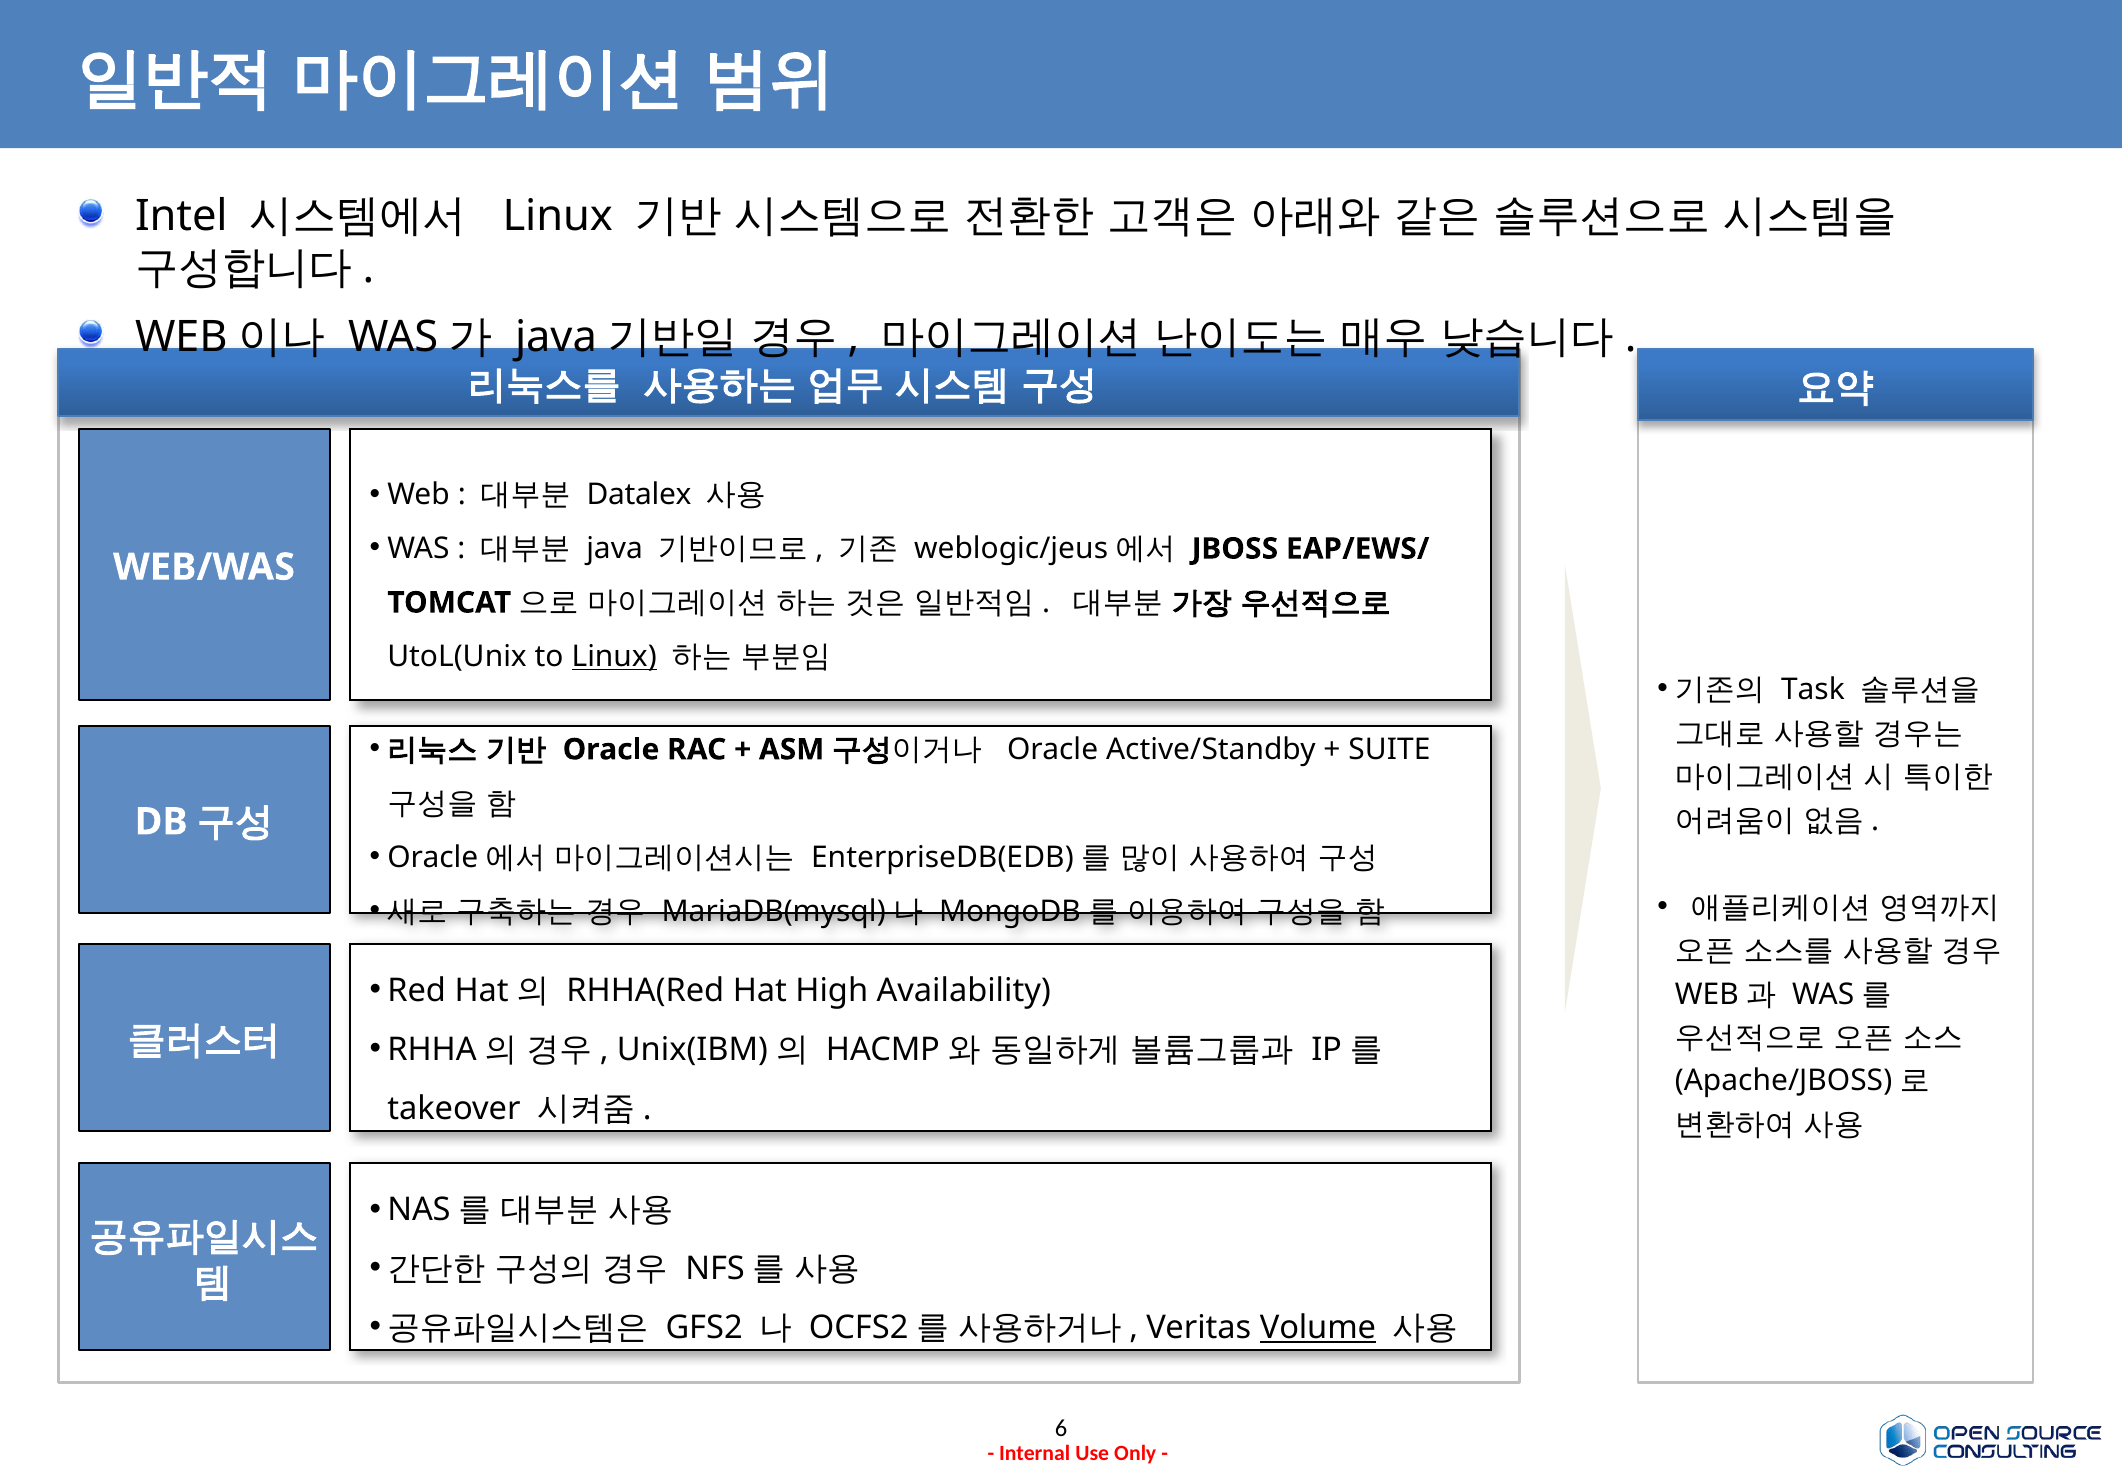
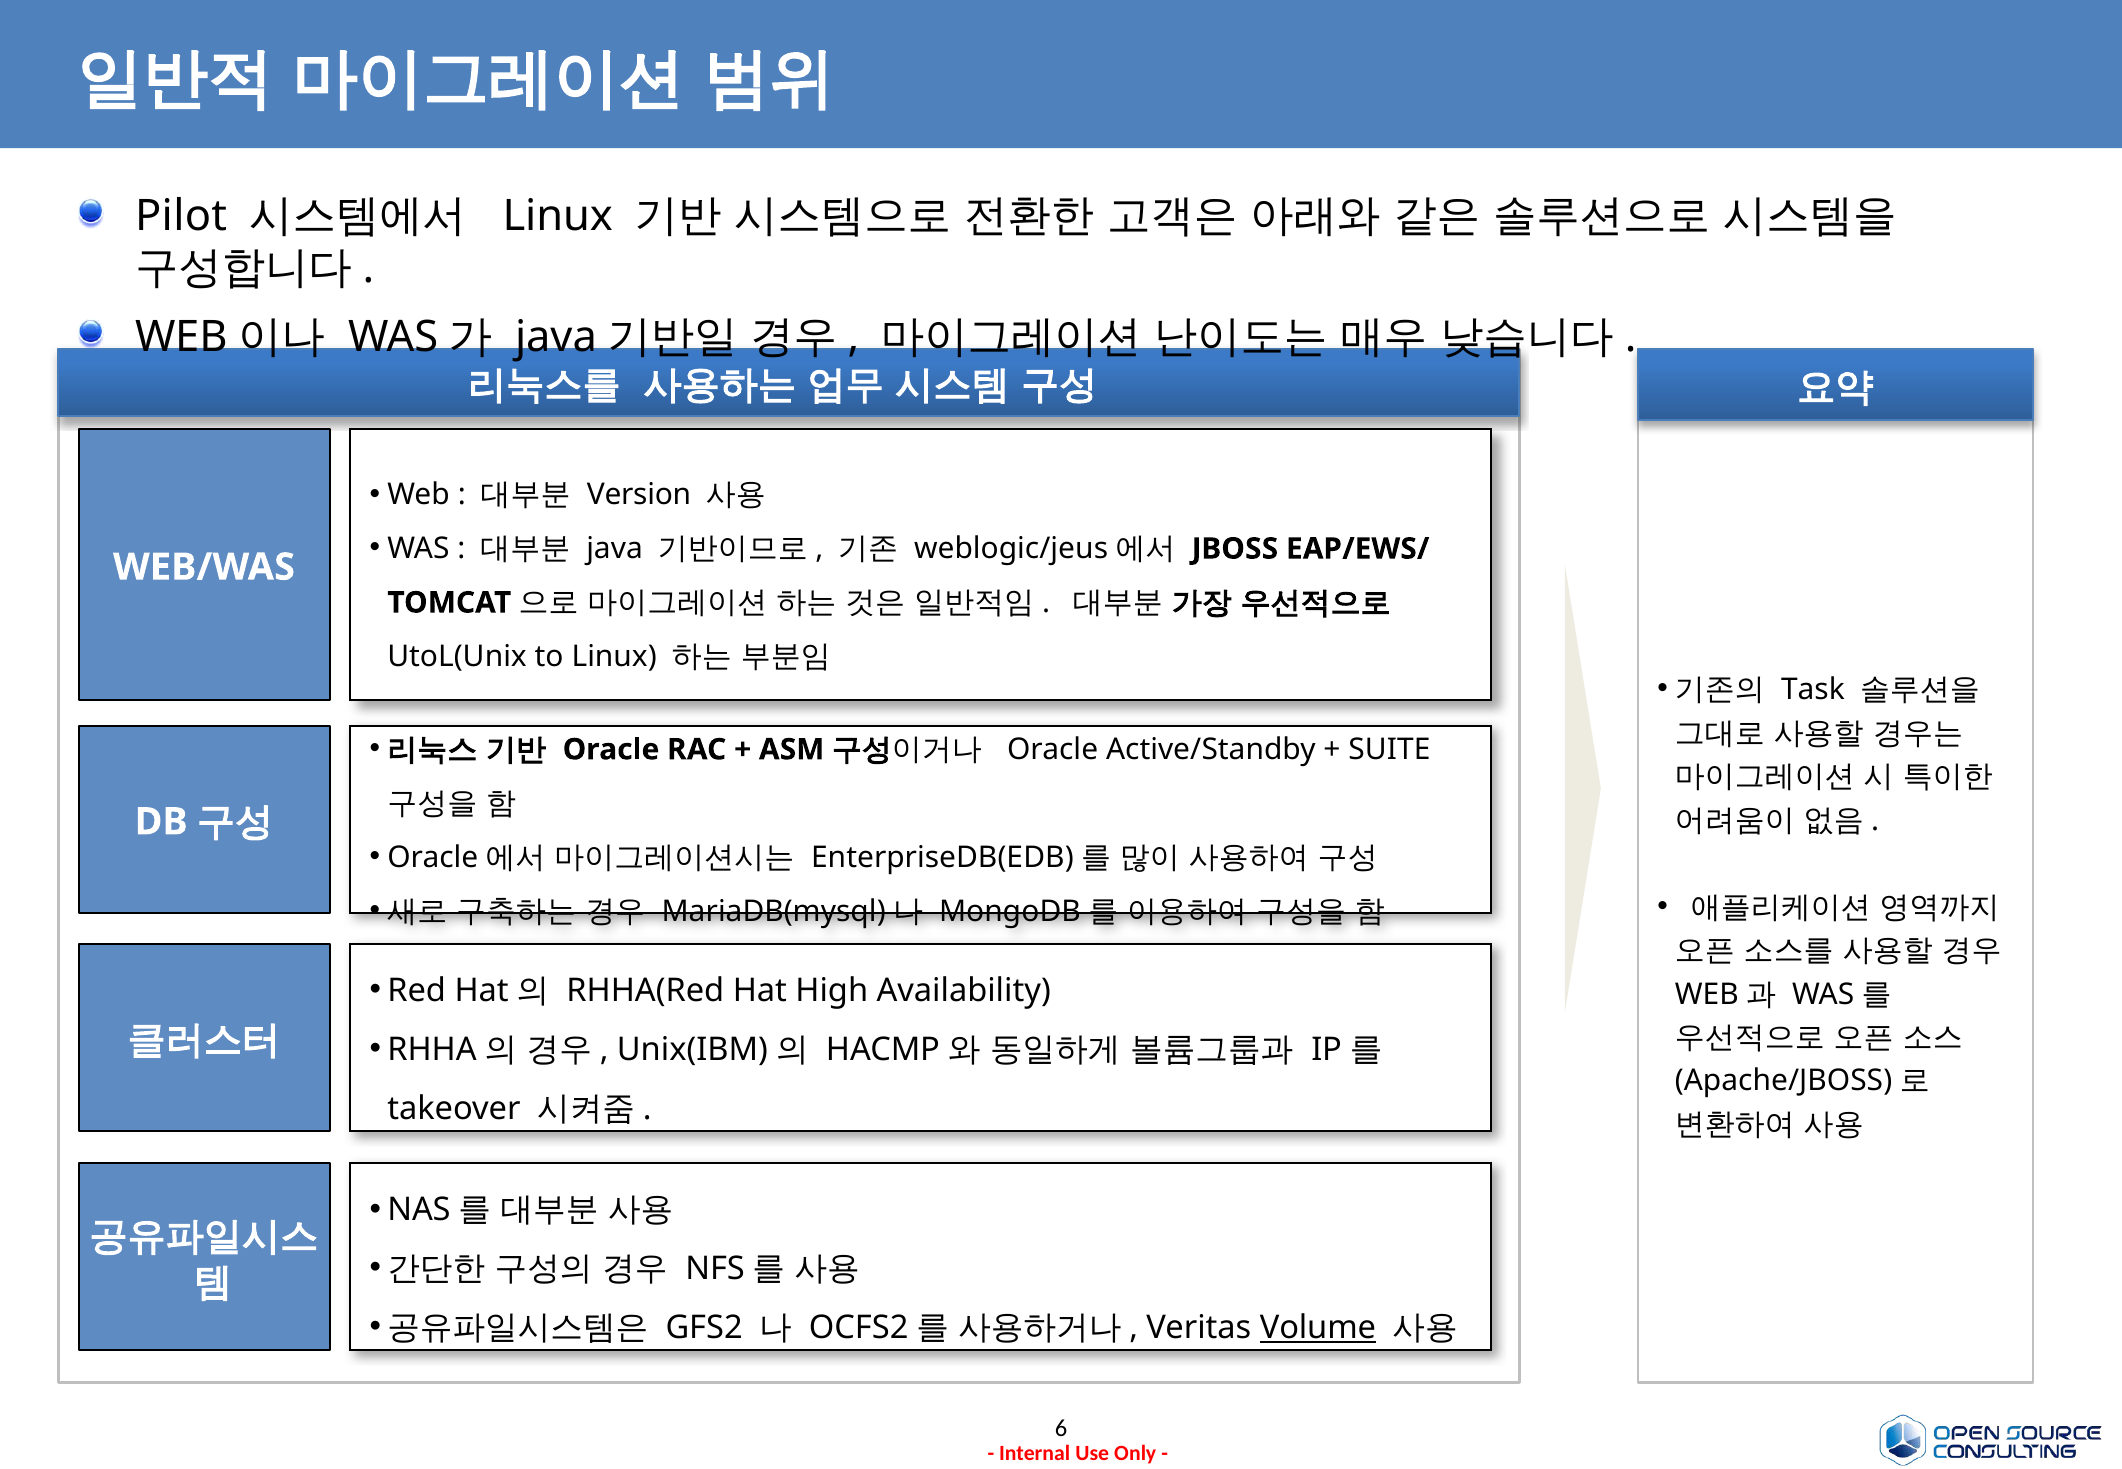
Intel: Intel -> Pilot (181, 216)
Datalex: Datalex -> Version (639, 495)
Linux underline: present -> none (614, 657)
